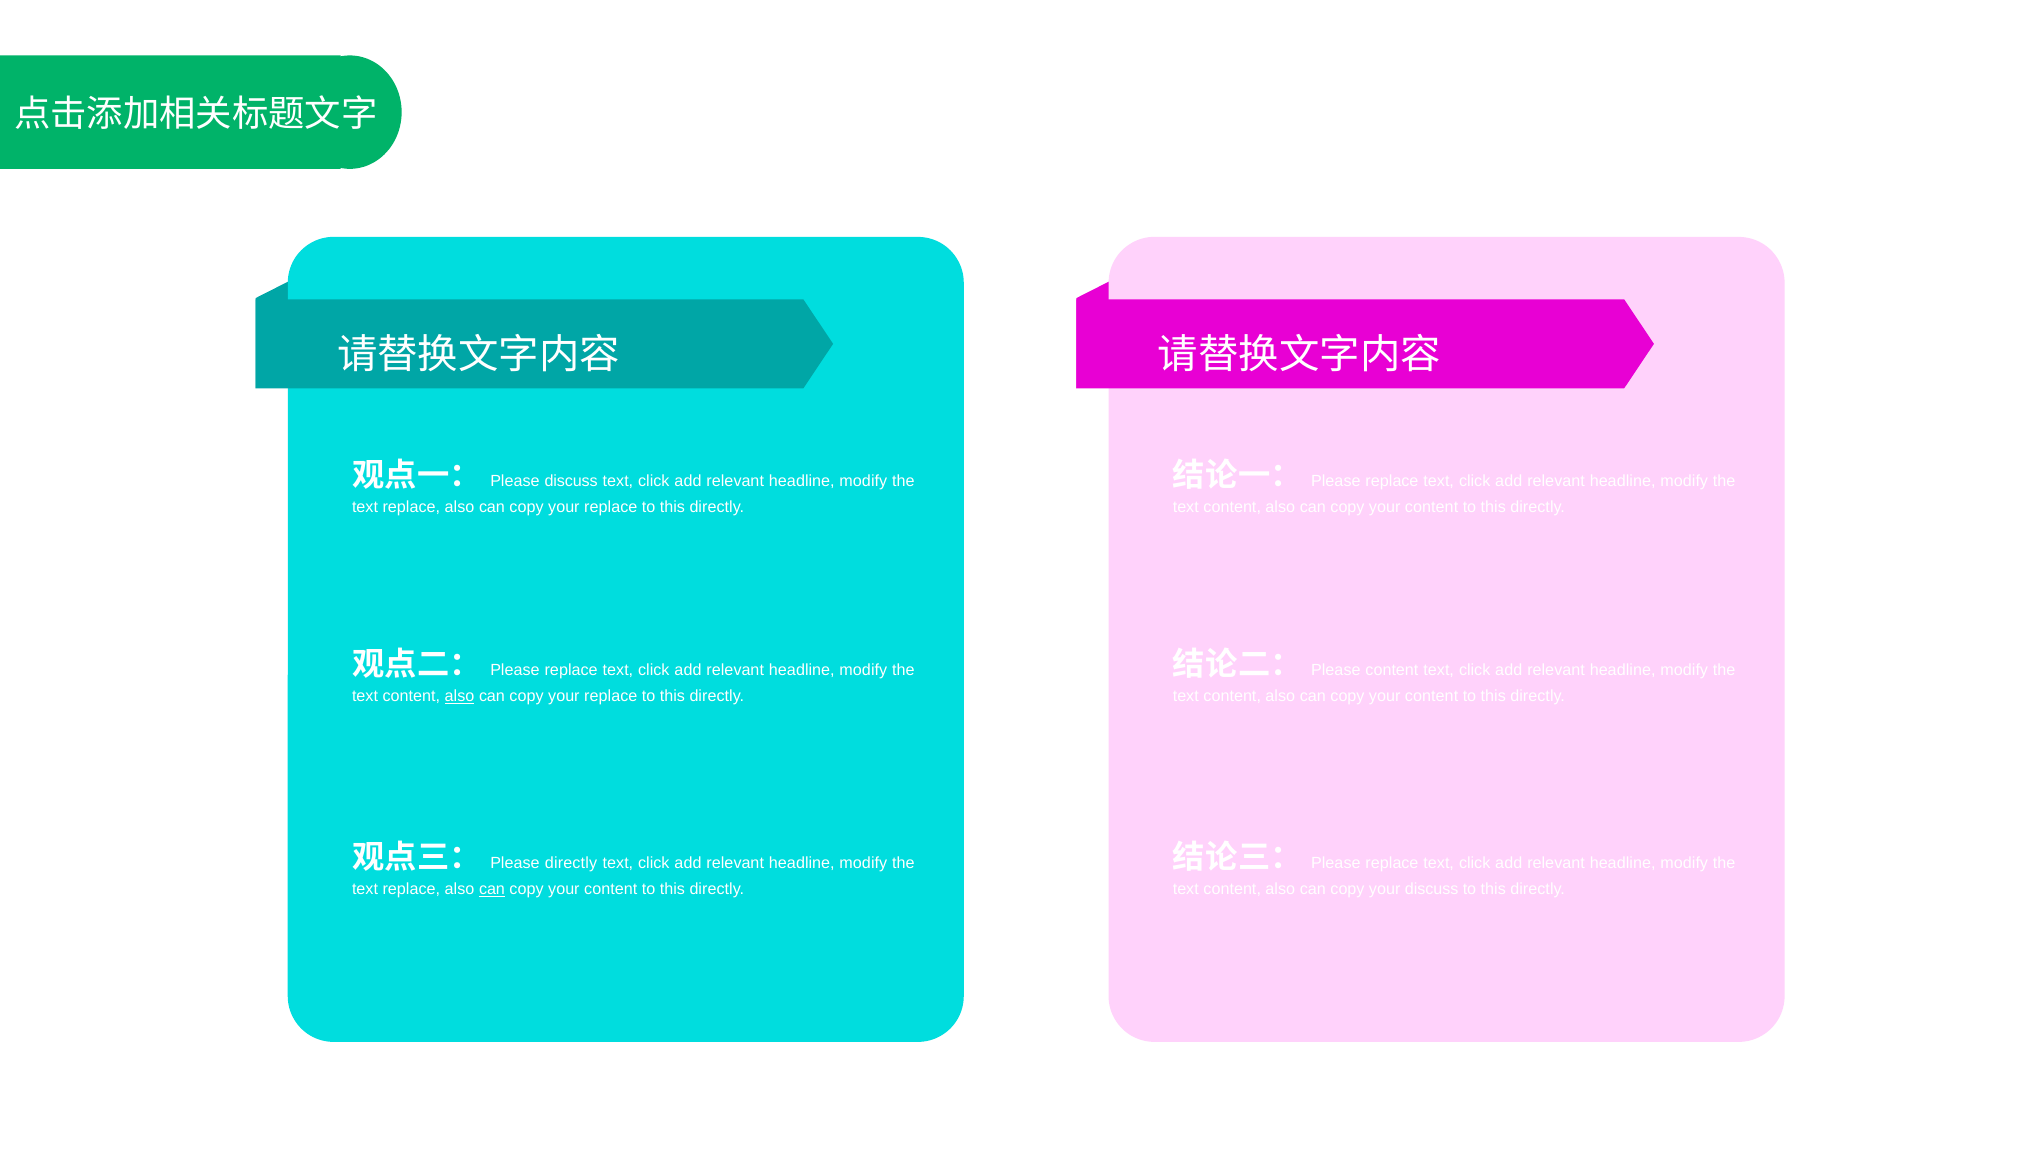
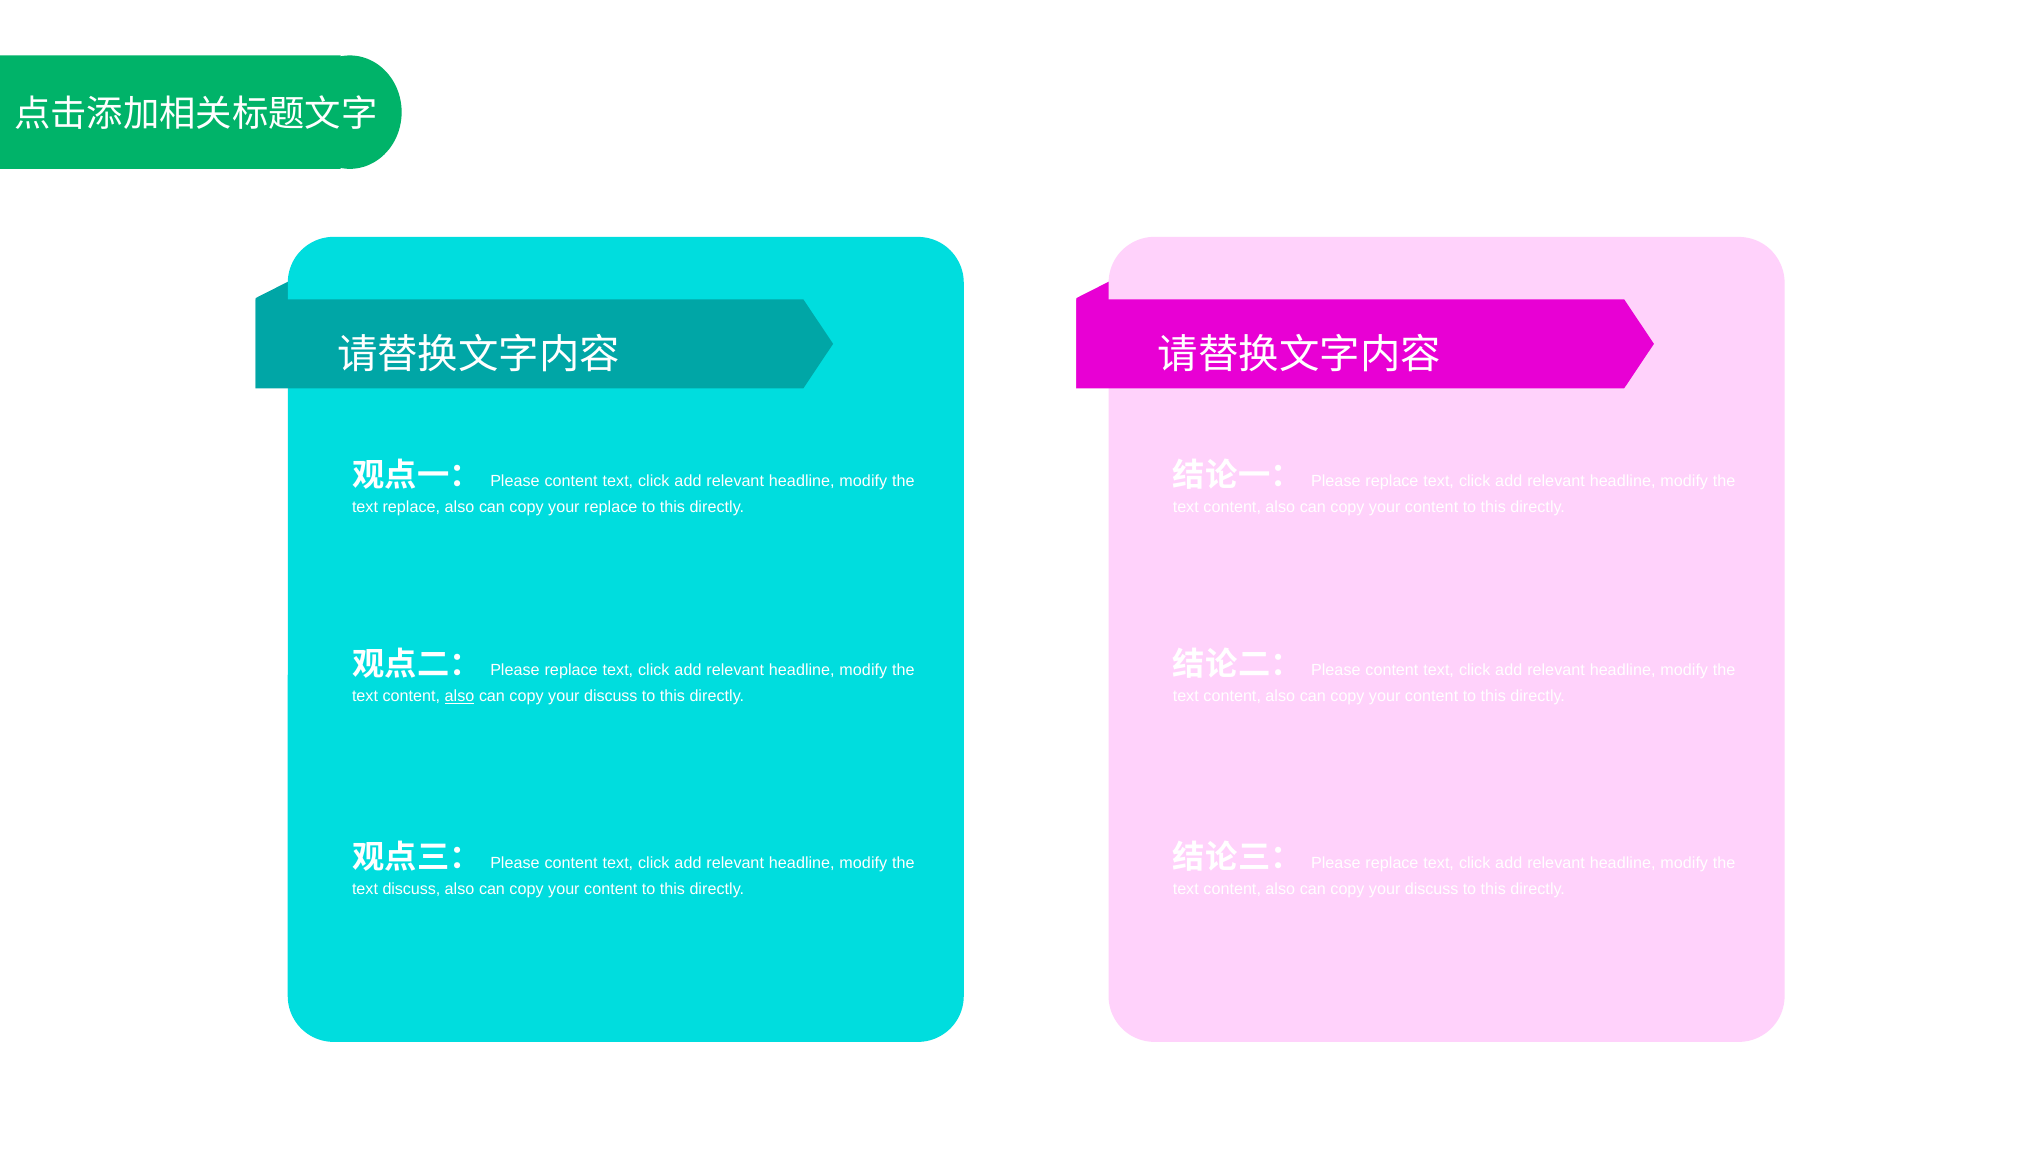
discuss: discuss -> content (571, 481)
replace: replace -> discuss (611, 696)
directly: directly -> content (571, 863)
replace: replace -> discuss (411, 889)
can underline: present -> none (492, 889)
